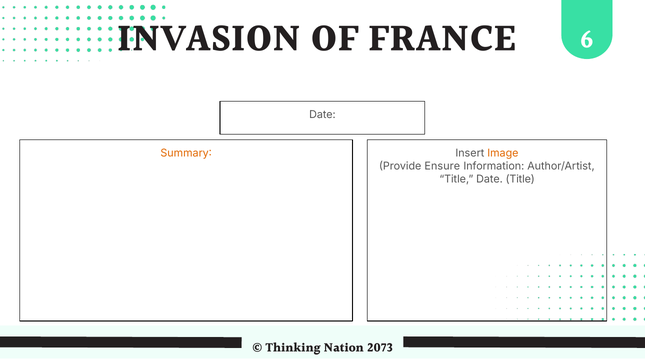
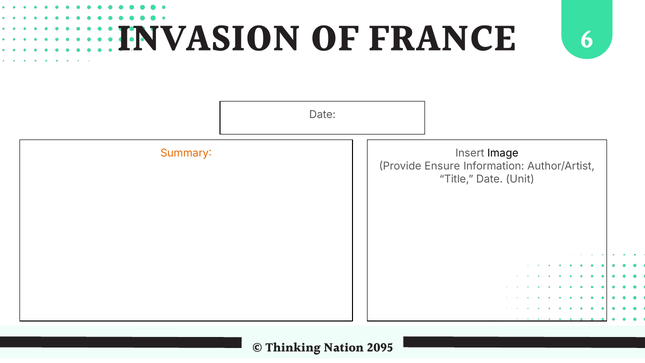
Image colour: orange -> black (503, 153)
Date Title: Title -> Unit (520, 179)
2073: 2073 -> 2095 (380, 348)
